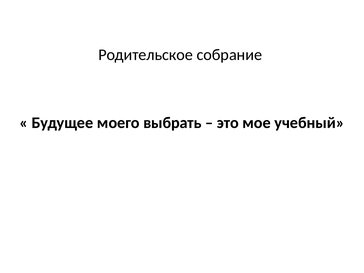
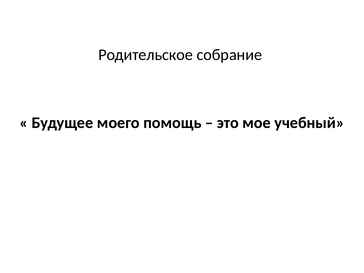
выбрать: выбрать -> помощь (172, 123)
